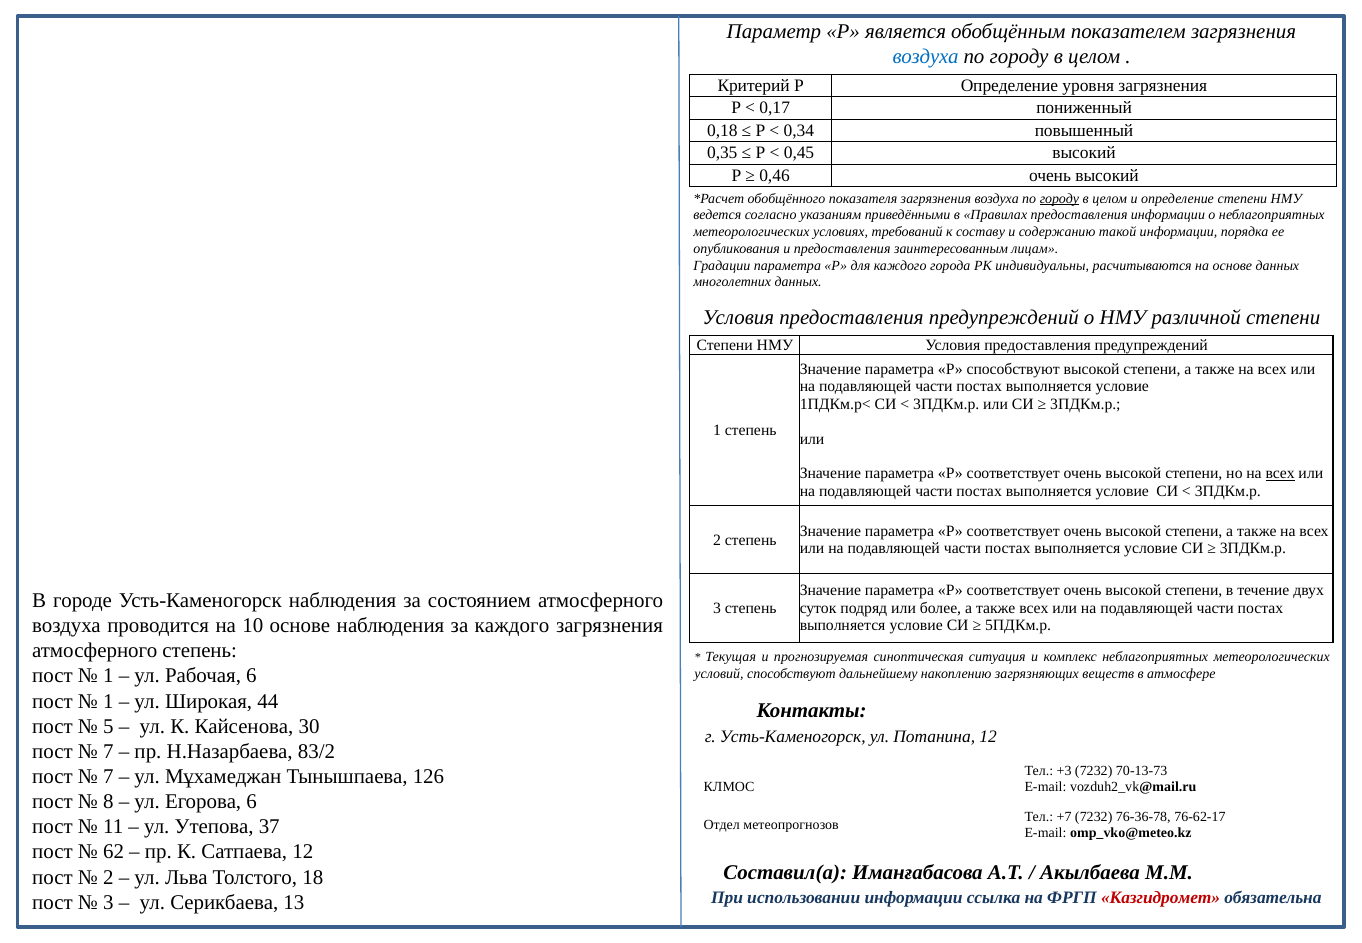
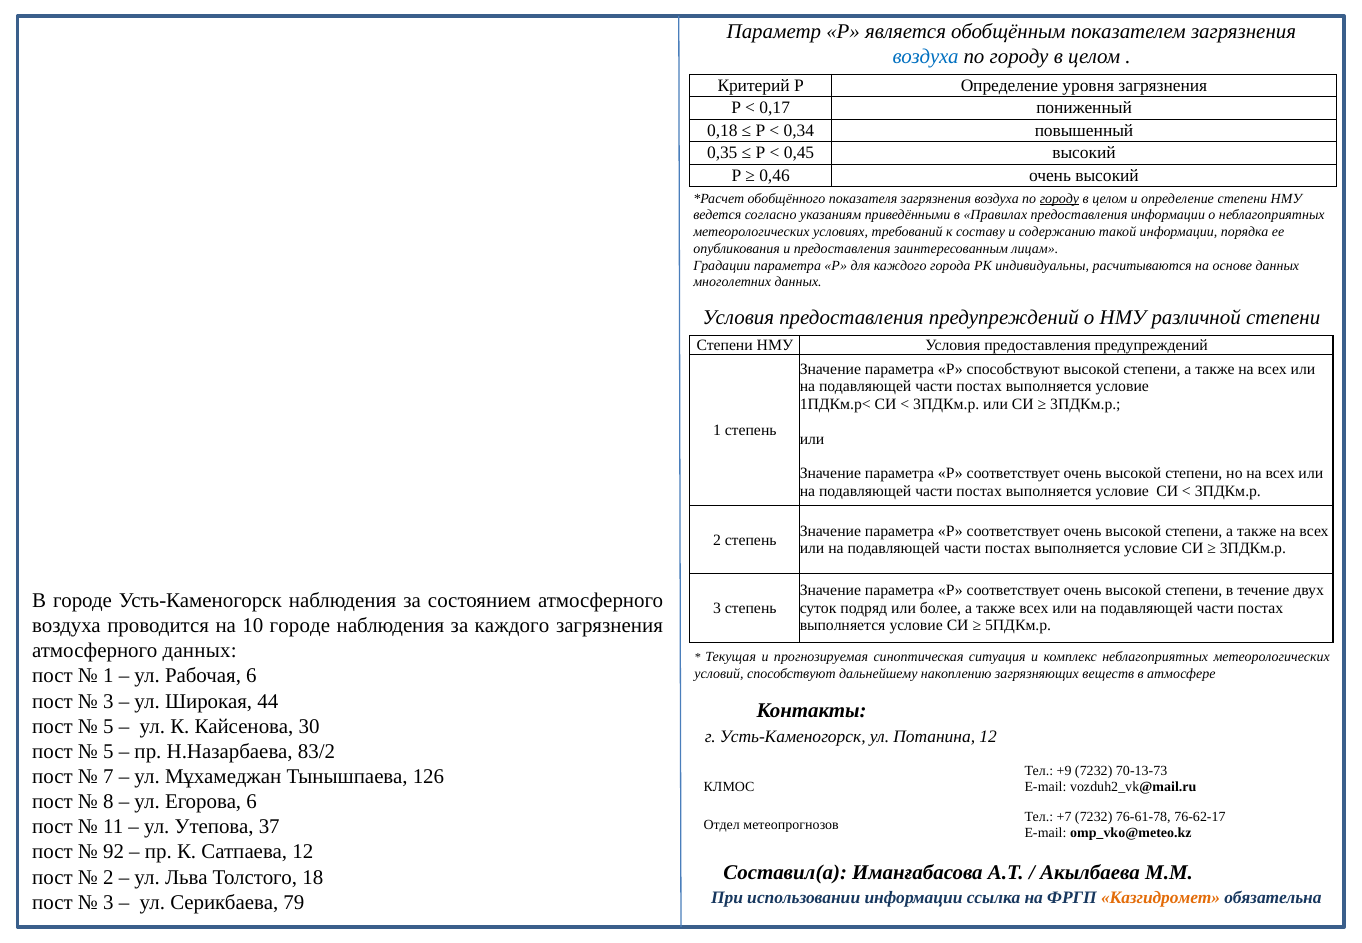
всех underline: present -> none (1280, 474)
10 основе: основе -> городе (300, 626)
атмосферного степень: степень -> данных (200, 651)
1: 1 -> 3 (108, 701)
7: 7 -> 5 (108, 751)
+3: +3 -> +9 (1064, 771)
76-36-78: 76-36-78 -> 76-61-78 (1143, 817)
62: 62 -> 92 (114, 852)
Казгидромет colour: red -> orange (1161, 898)
13: 13 -> 79 (294, 902)
